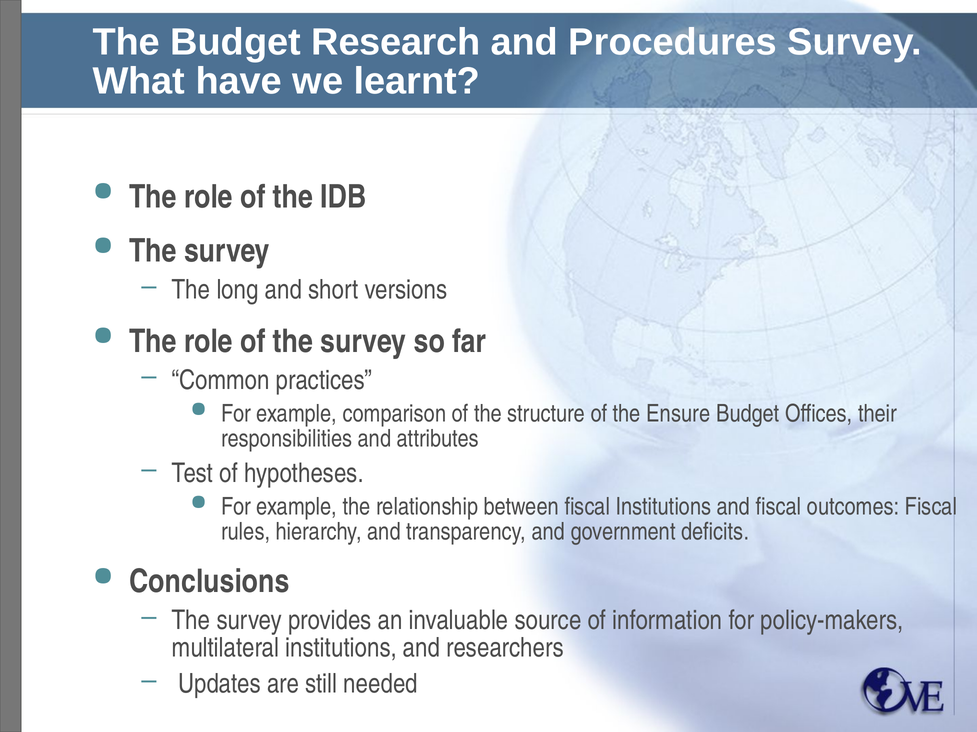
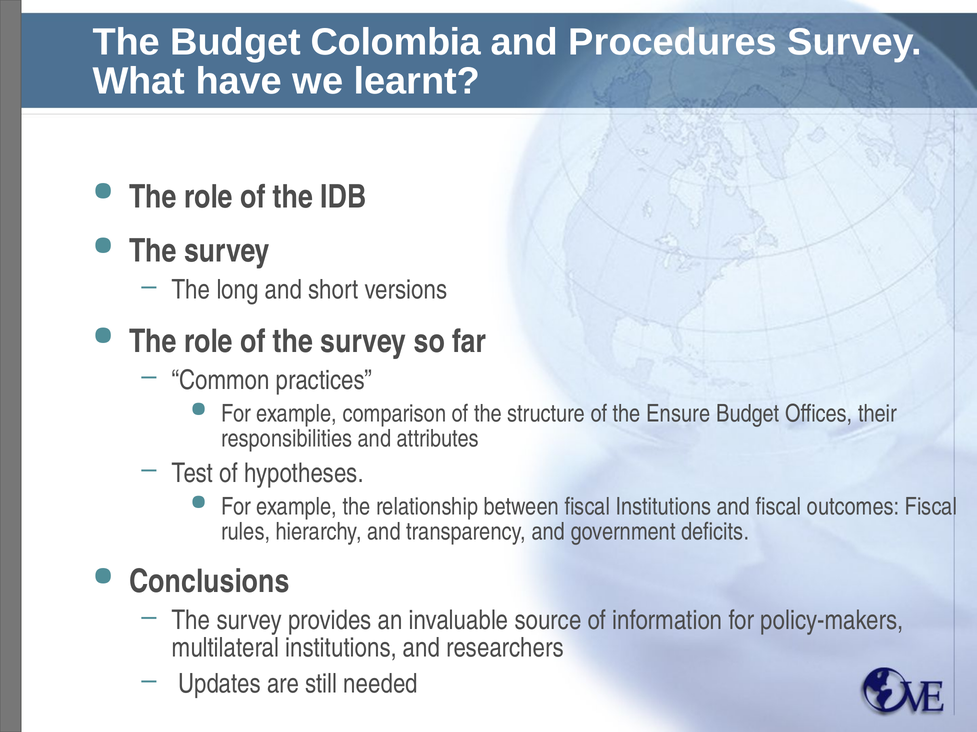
Research: Research -> Colombia (396, 43)
